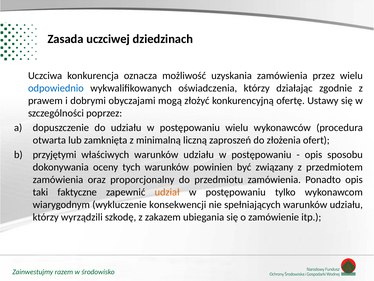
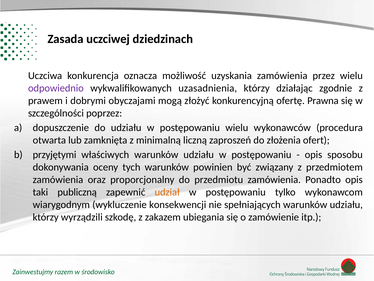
odpowiednio colour: blue -> purple (56, 88)
oświadczenia: oświadczenia -> uzasadnienia (208, 88)
Ustawy: Ustawy -> Prawna (323, 100)
faktyczne: faktyczne -> publiczną (77, 192)
